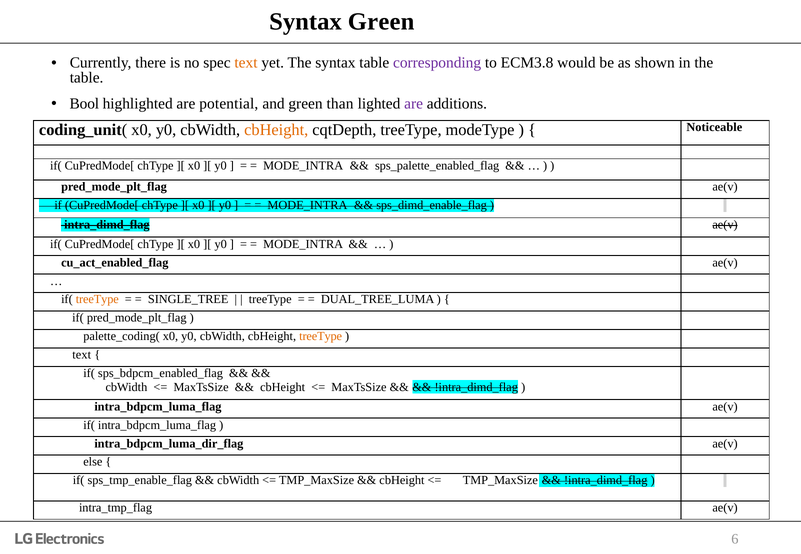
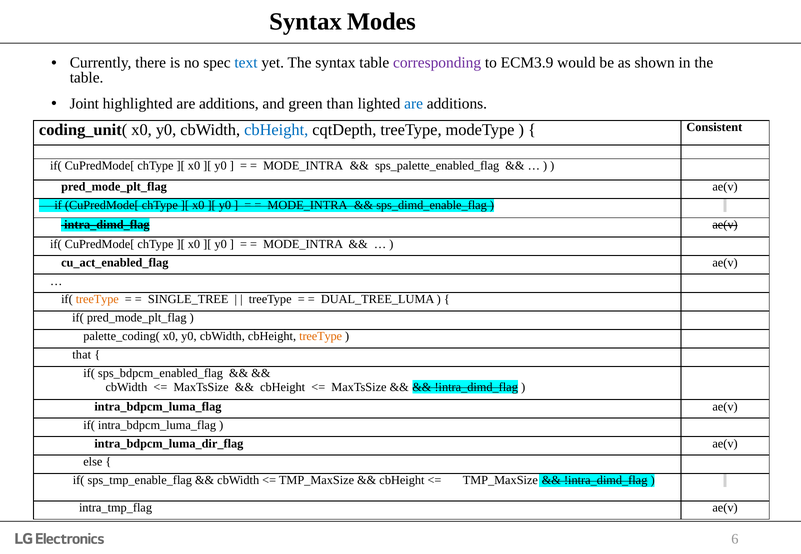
Syntax Green: Green -> Modes (381, 22)
text colour: orange -> blue (246, 63)
ECM3.8: ECM3.8 -> ECM3.9 (527, 63)
Bool: Bool -> Joint (84, 104)
highlighted are potential: potential -> additions (229, 104)
are colour: purple -> blue (414, 104)
cbHeight colour: orange -> blue (276, 130)
Noticeable: Noticeable -> Consistent (714, 128)
text: text -> that (82, 355)
